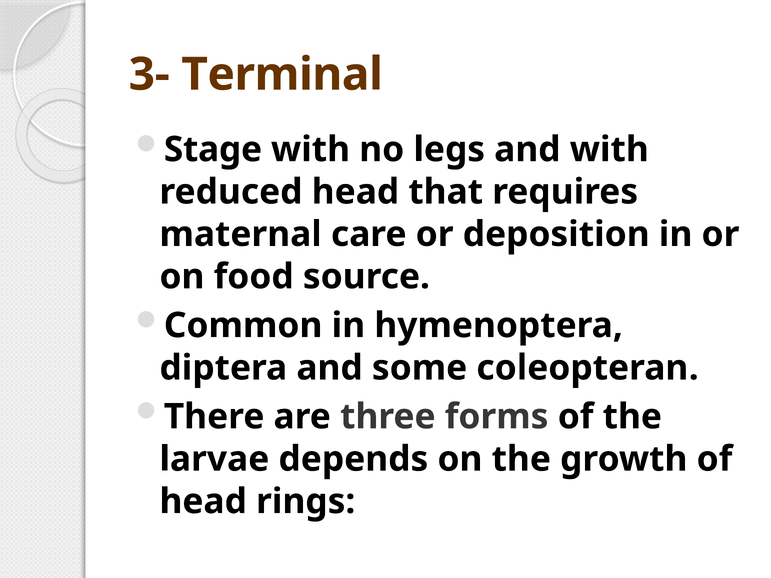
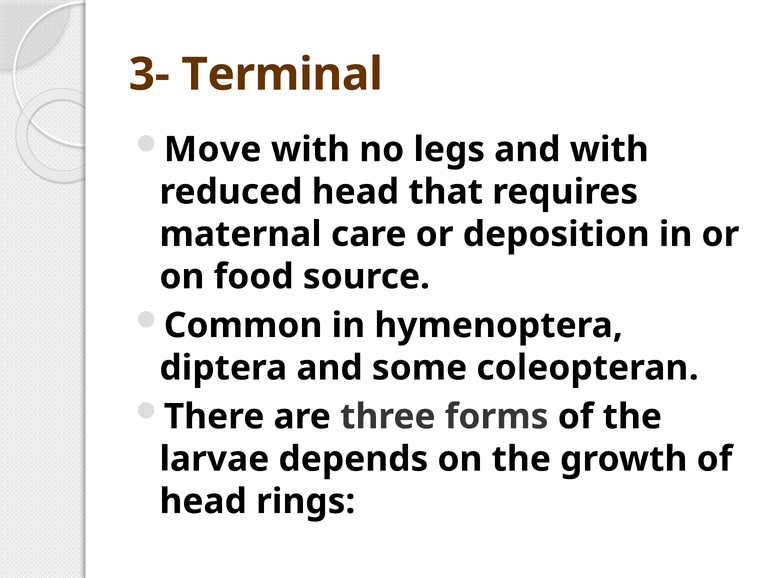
Stage: Stage -> Move (213, 150)
